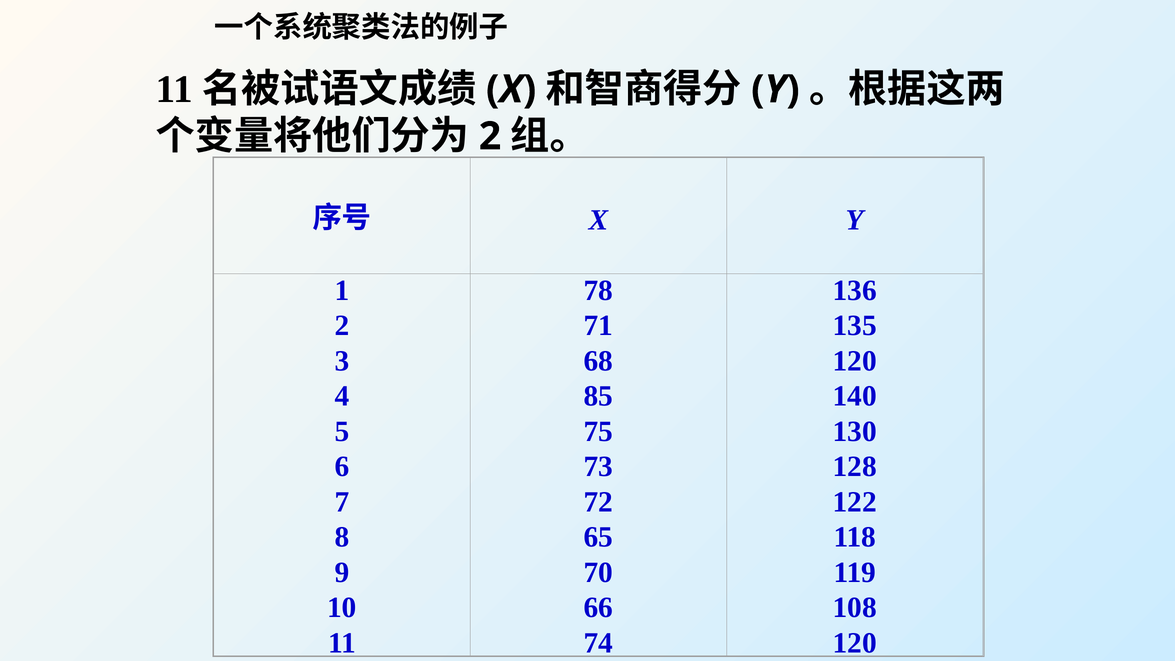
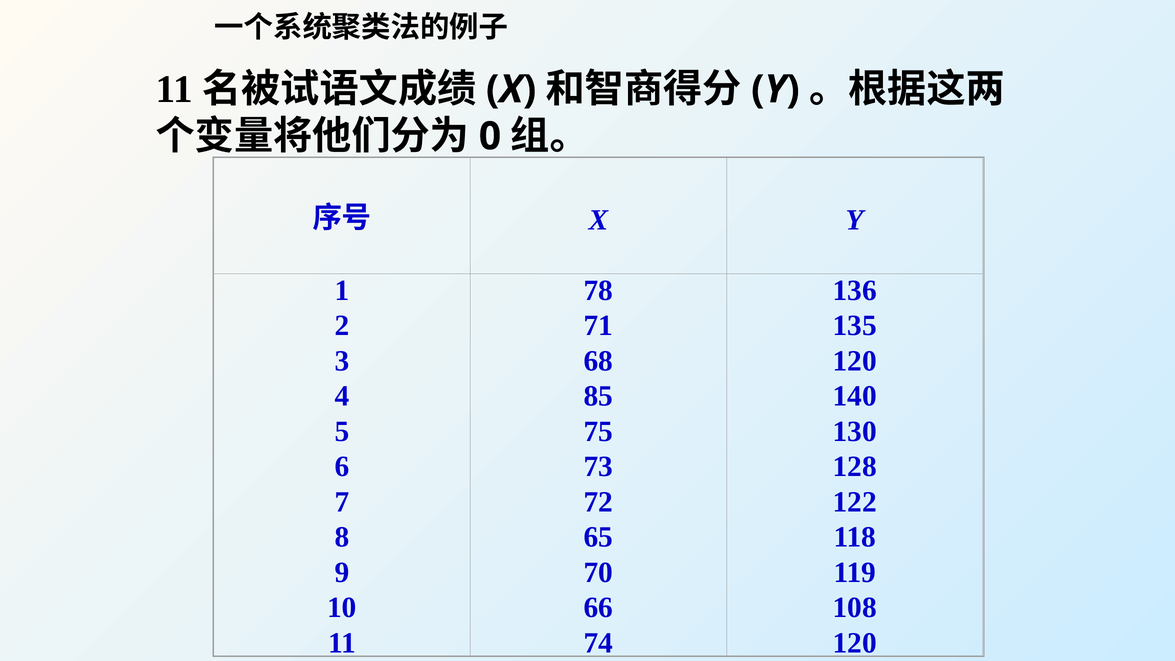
2: 2 -> 0 (490, 136)
